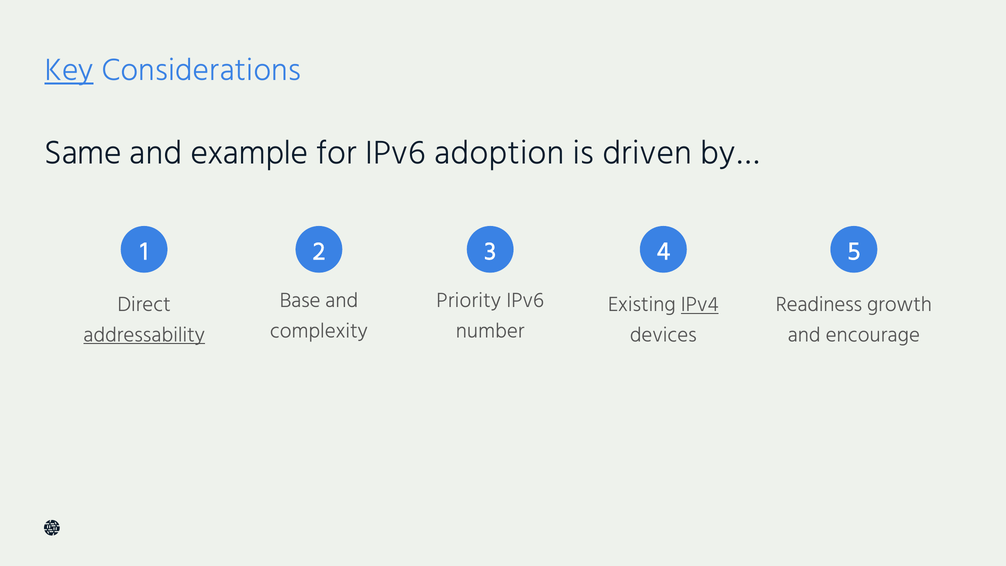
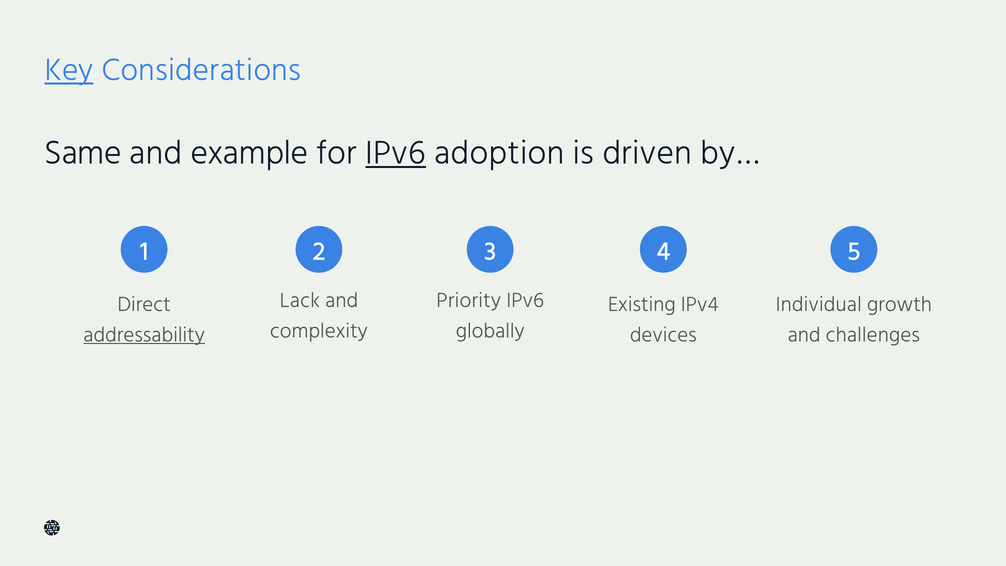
IPv6 underline: none -> present (396, 153)
Base: Base -> Lack (300, 300)
IPv4 underline: present -> none (700, 304)
Readiness: Readiness -> Individual (819, 304)
number: number -> globally (490, 331)
encourage: encourage -> challenges (873, 335)
